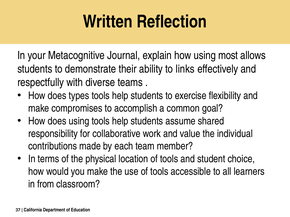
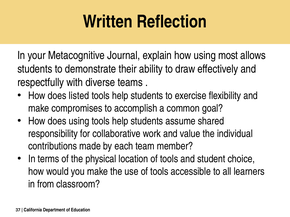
links: links -> draw (185, 69)
types: types -> listed (79, 96)
